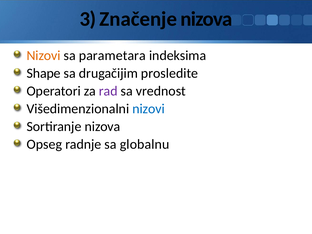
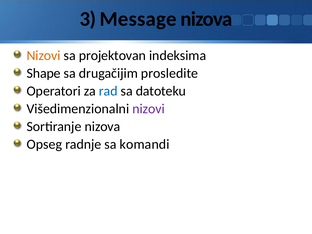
Značenje: Značenje -> Message (138, 19)
parametara: parametara -> projektovan (112, 56)
rad colour: purple -> blue (108, 91)
vrednost: vrednost -> datoteku (161, 91)
nizovi colour: blue -> purple (149, 109)
globalnu: globalnu -> komandi (145, 144)
